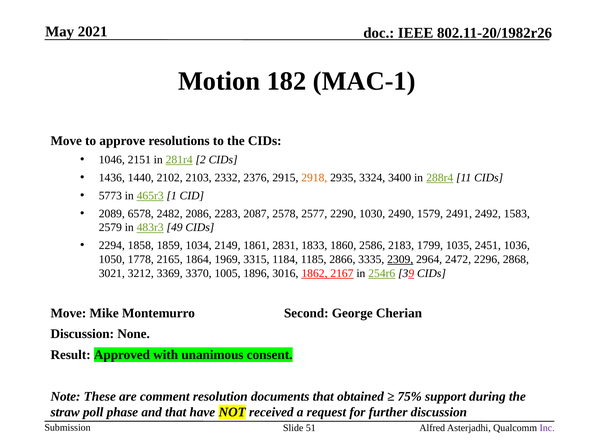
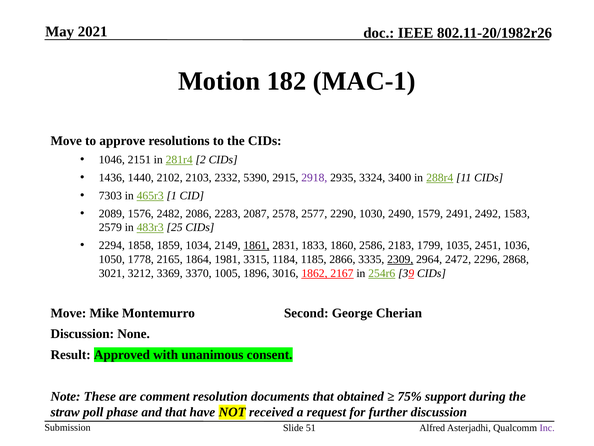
2376: 2376 -> 5390 (256, 177)
2918 colour: orange -> purple (314, 177)
5773: 5773 -> 7303 (110, 195)
6578: 6578 -> 1576 (141, 213)
49: 49 -> 25 (175, 227)
1861 underline: none -> present (256, 245)
1969: 1969 -> 1981 (228, 259)
